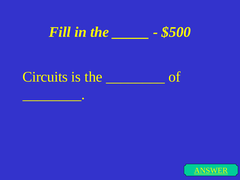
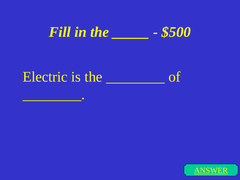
Circuits: Circuits -> Electric (45, 77)
